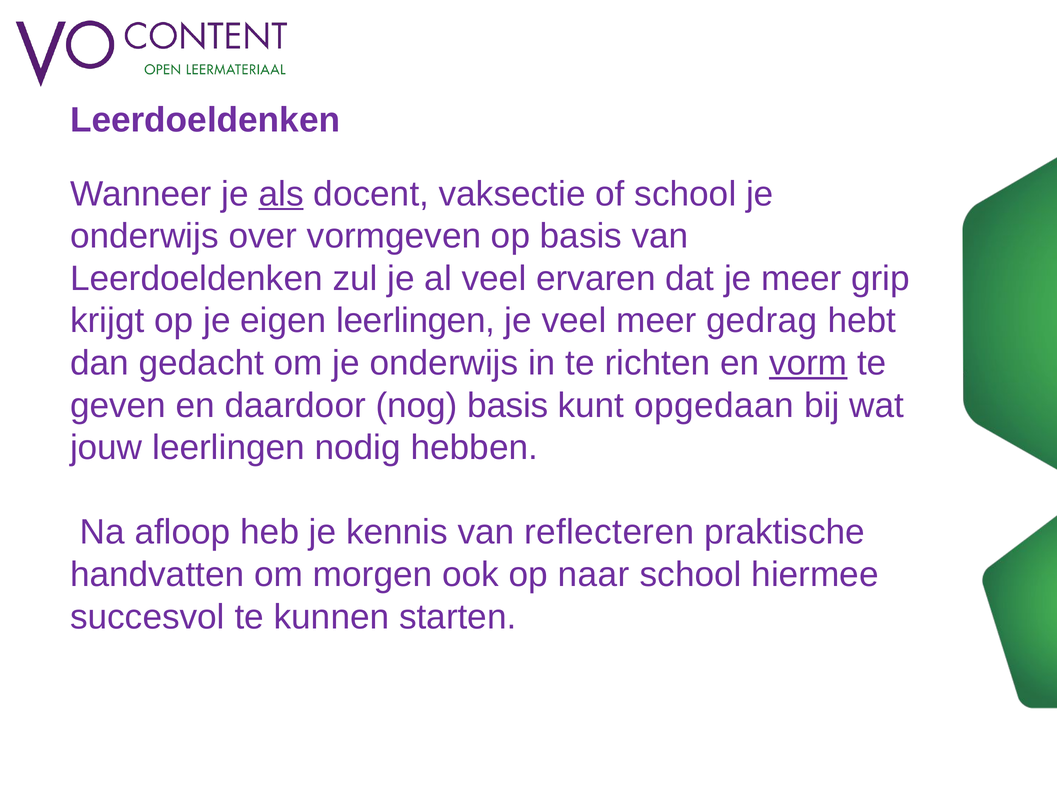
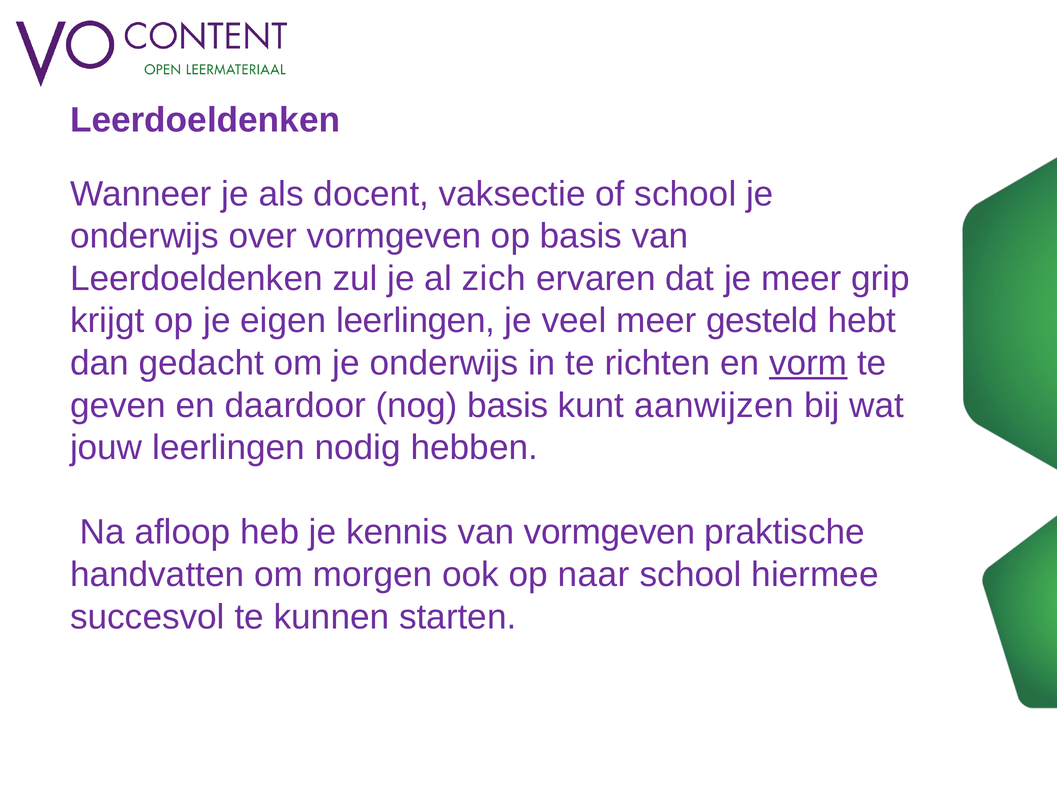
als underline: present -> none (281, 194)
al veel: veel -> zich (494, 278)
gedrag: gedrag -> gesteld (762, 321)
opgedaan: opgedaan -> aanwijzen (714, 405)
van reflecteren: reflecteren -> vormgeven (609, 532)
